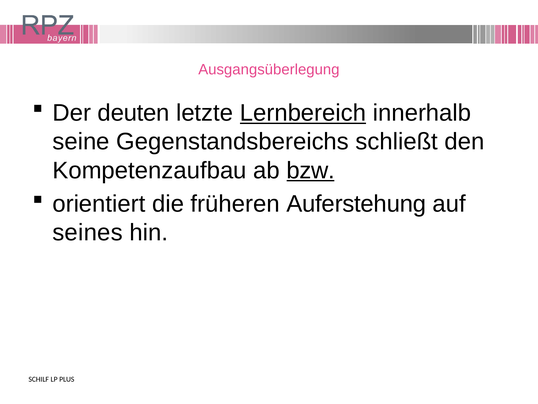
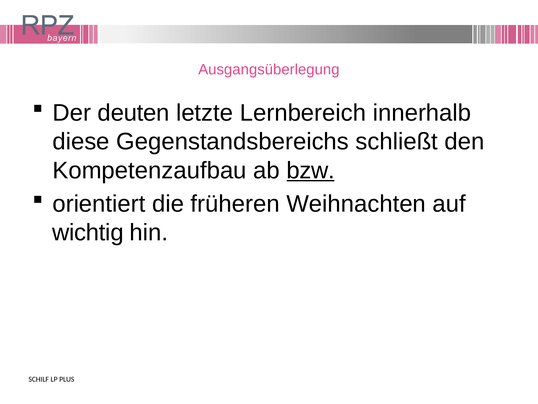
Lernbereich underline: present -> none (303, 113)
seine: seine -> diese (81, 142)
Auferstehung: Auferstehung -> Weihnachten (356, 204)
seines: seines -> wichtig (88, 232)
